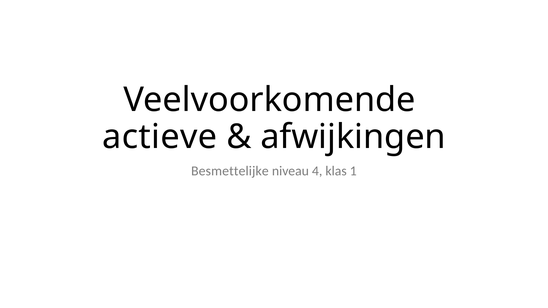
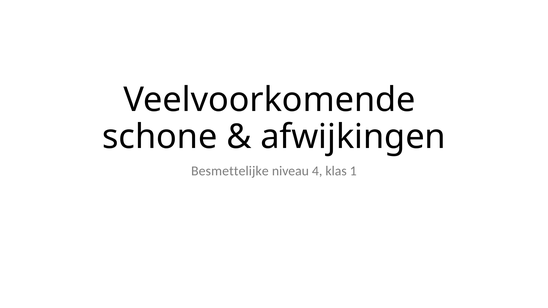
actieve: actieve -> schone (160, 137)
